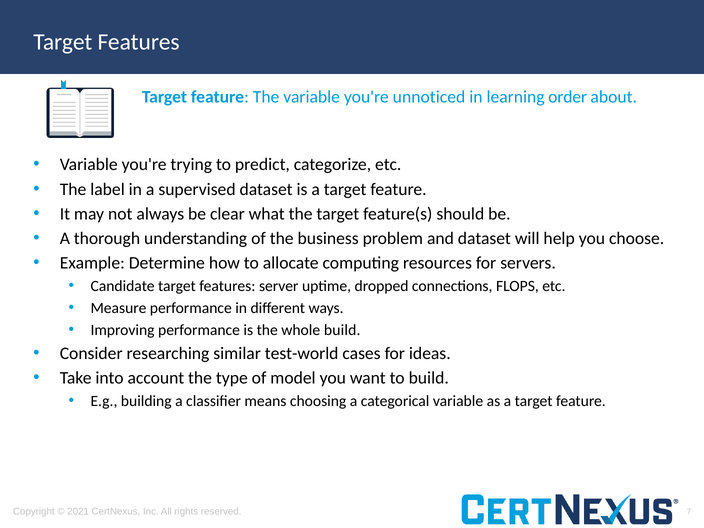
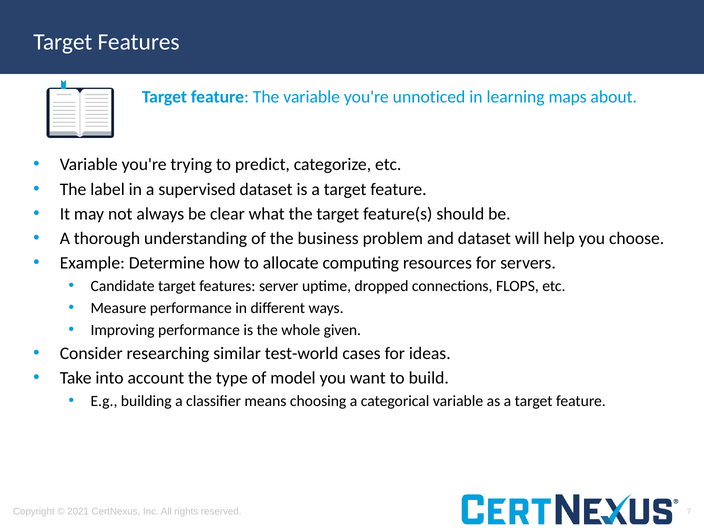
order: order -> maps (568, 97)
whole build: build -> given (342, 330)
